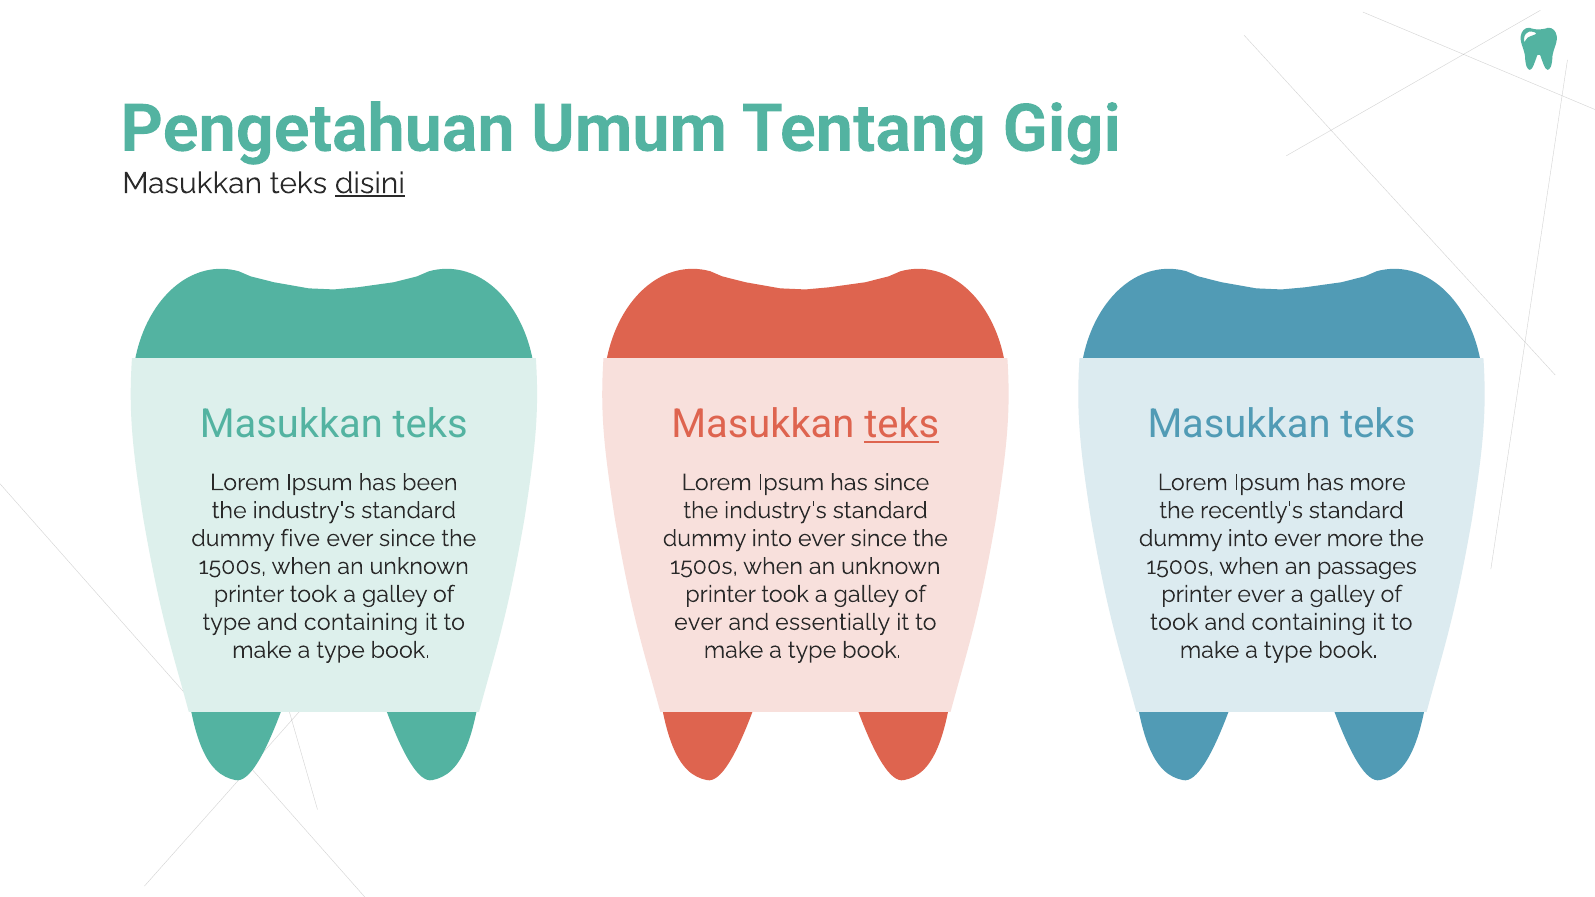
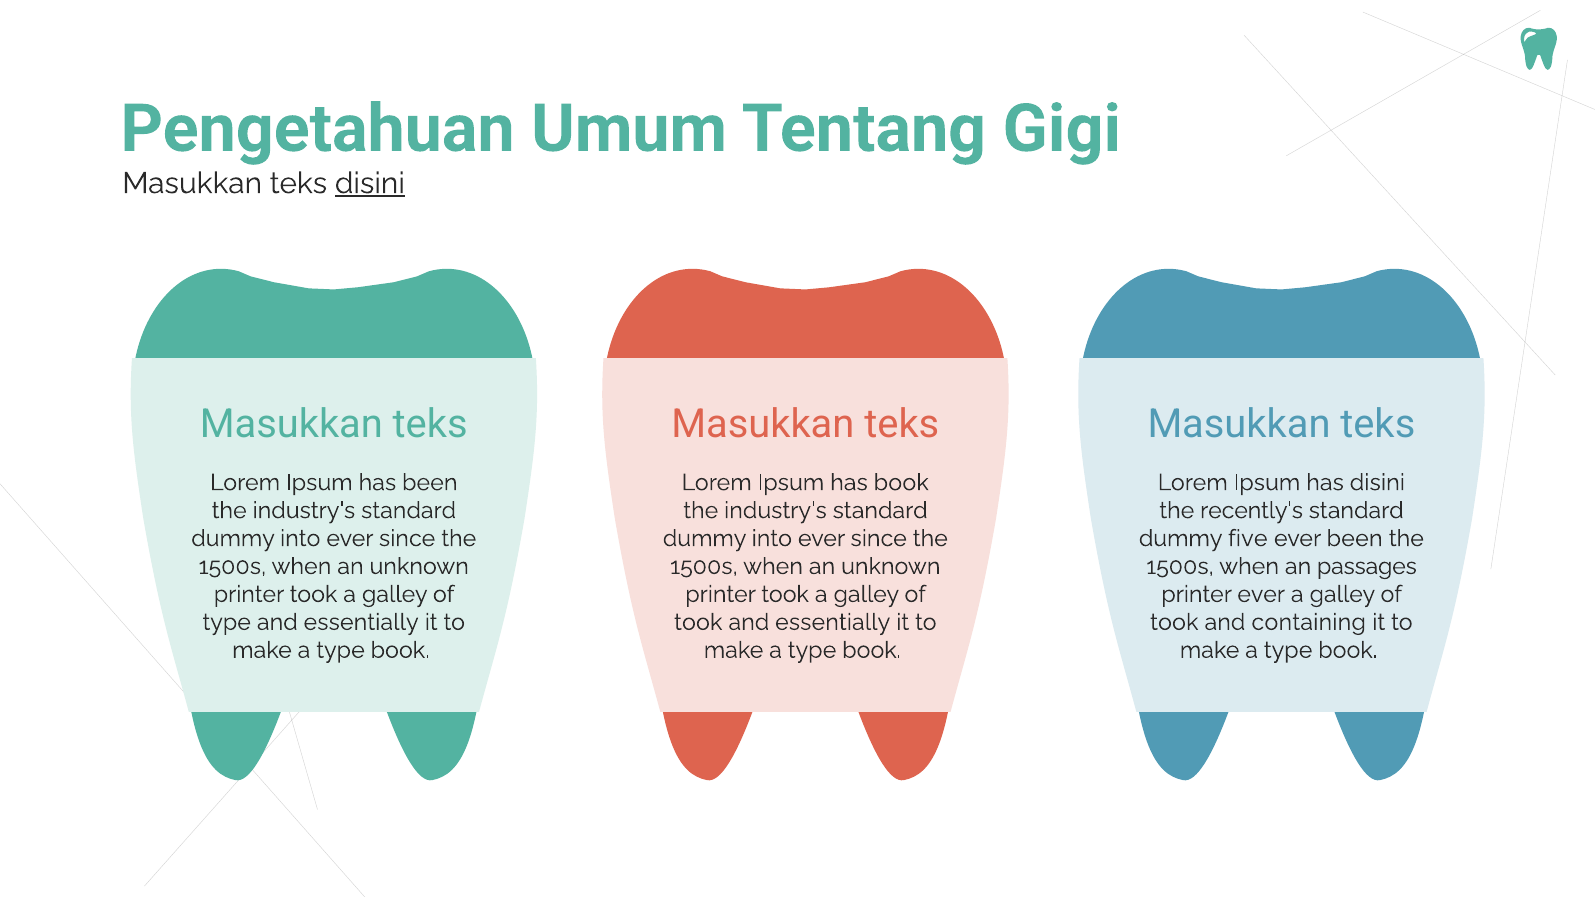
teks underline: present -> none (902, 425)
has since: since -> book (901, 483)
has more: more -> disini (1377, 483)
five: five -> into (300, 538)
into: into -> five (1248, 538)
ever more: more -> been (1355, 538)
type and containing: containing -> essentially (361, 622)
ever: ever -> took (698, 622)
